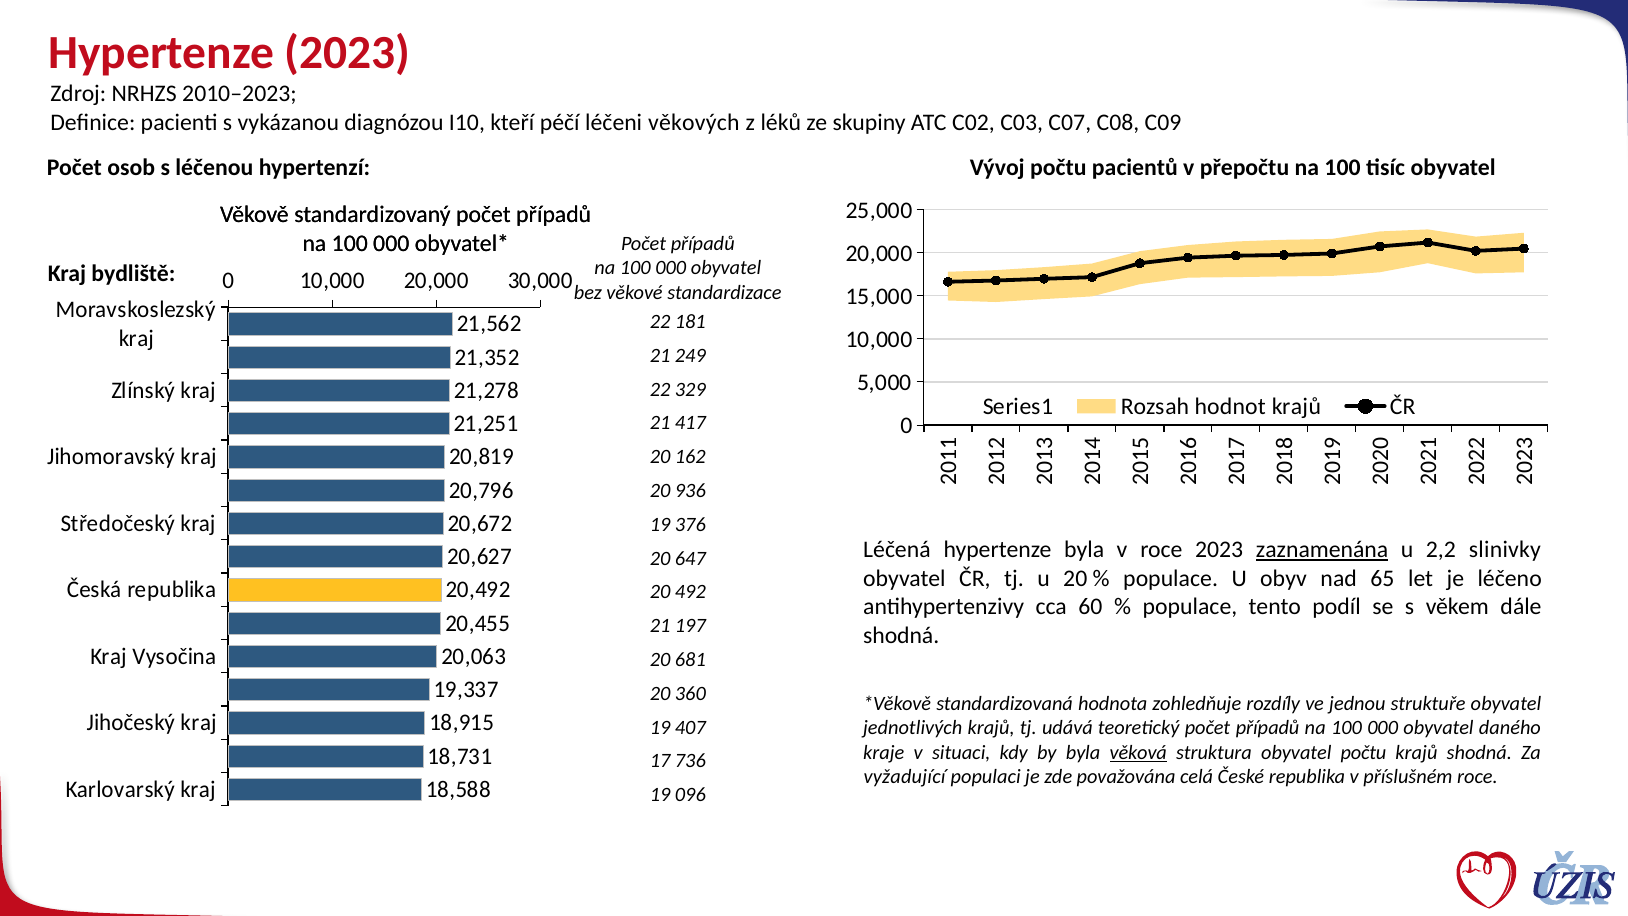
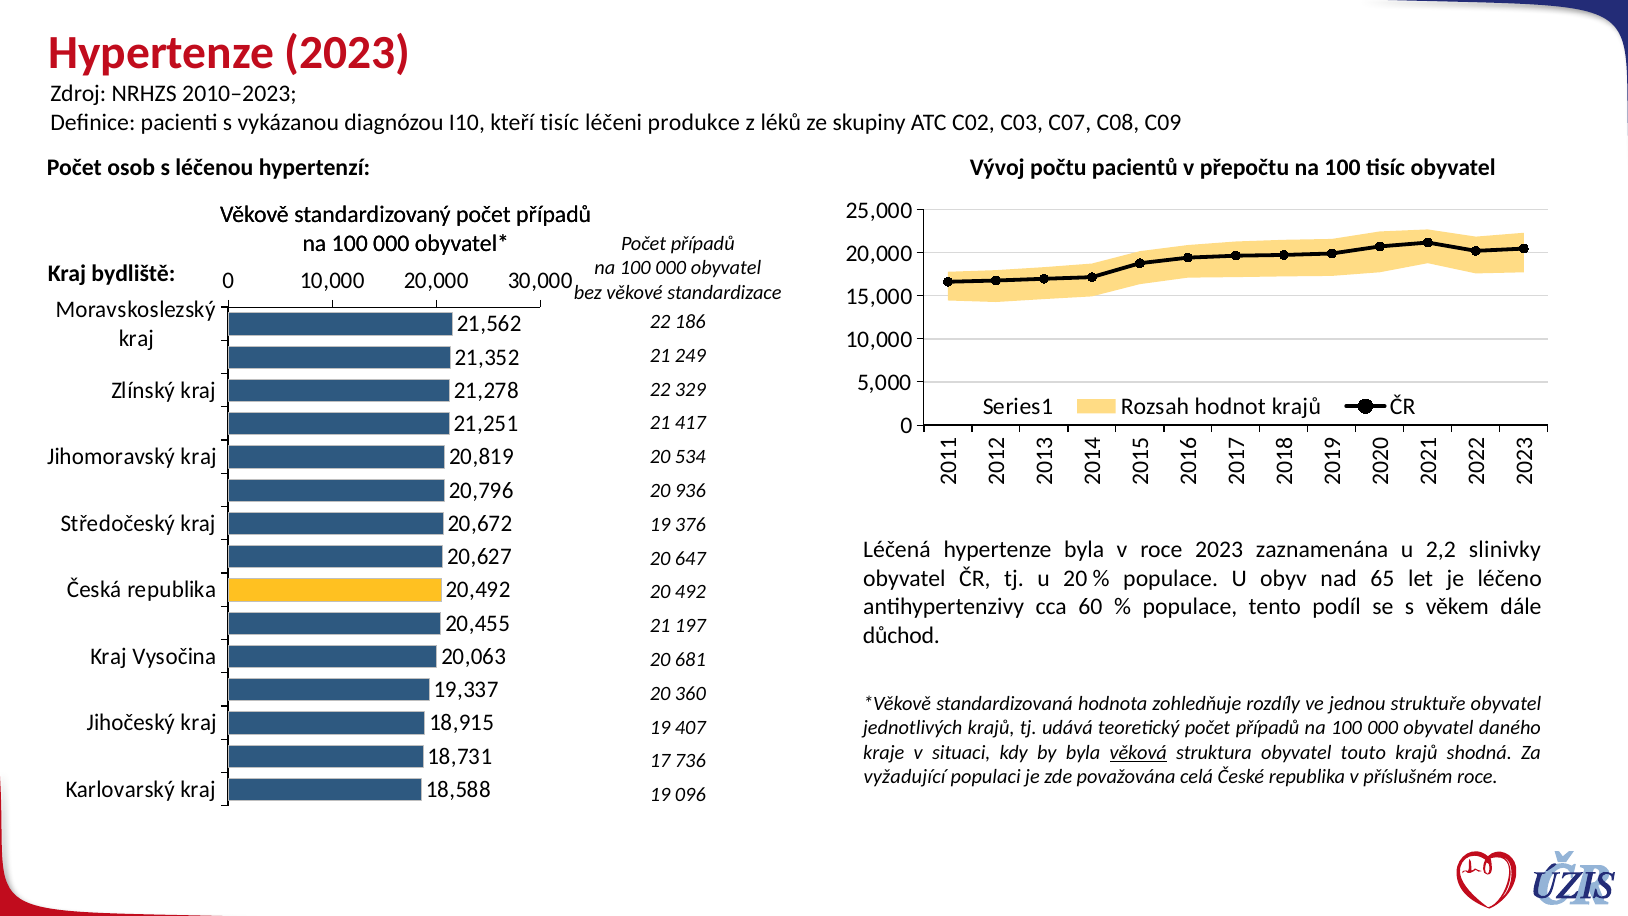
kteří péčí: péčí -> tisíc (560, 122)
věkových: věkových -> produkce (694, 122)
181: 181 -> 186 (690, 322)
162: 162 -> 534 (690, 457)
zaznamenána underline: present -> none (1322, 550)
shodná: shodná -> důchod (901, 635)
obyvatel počtu: počtu -> touto (1363, 752)
